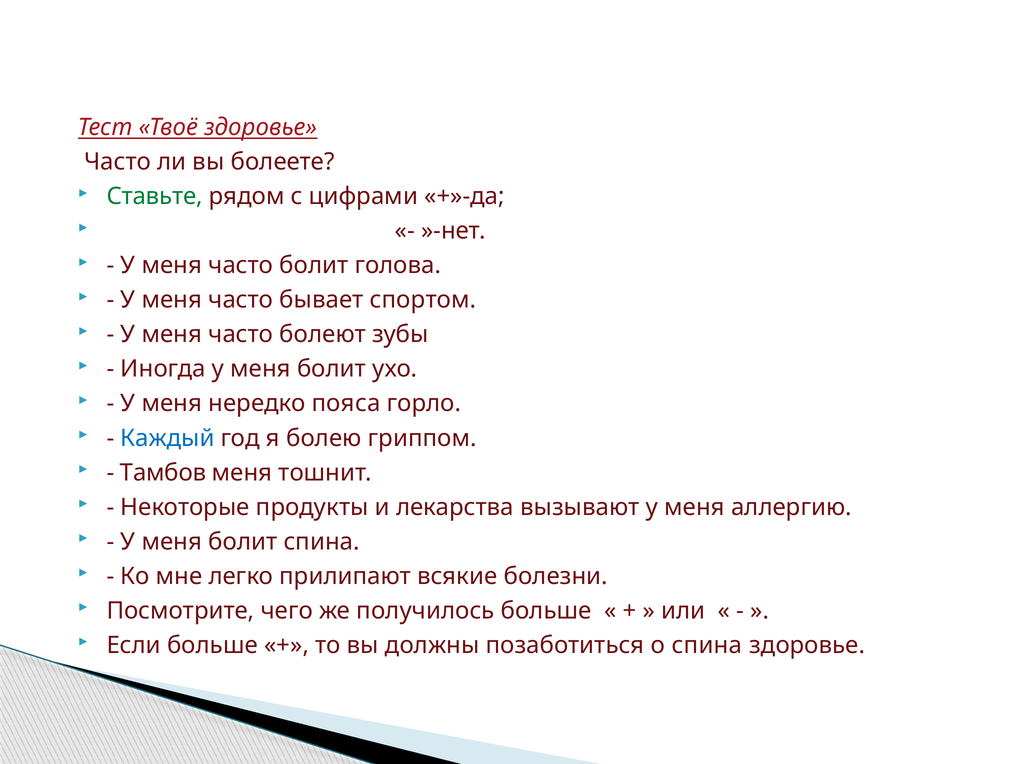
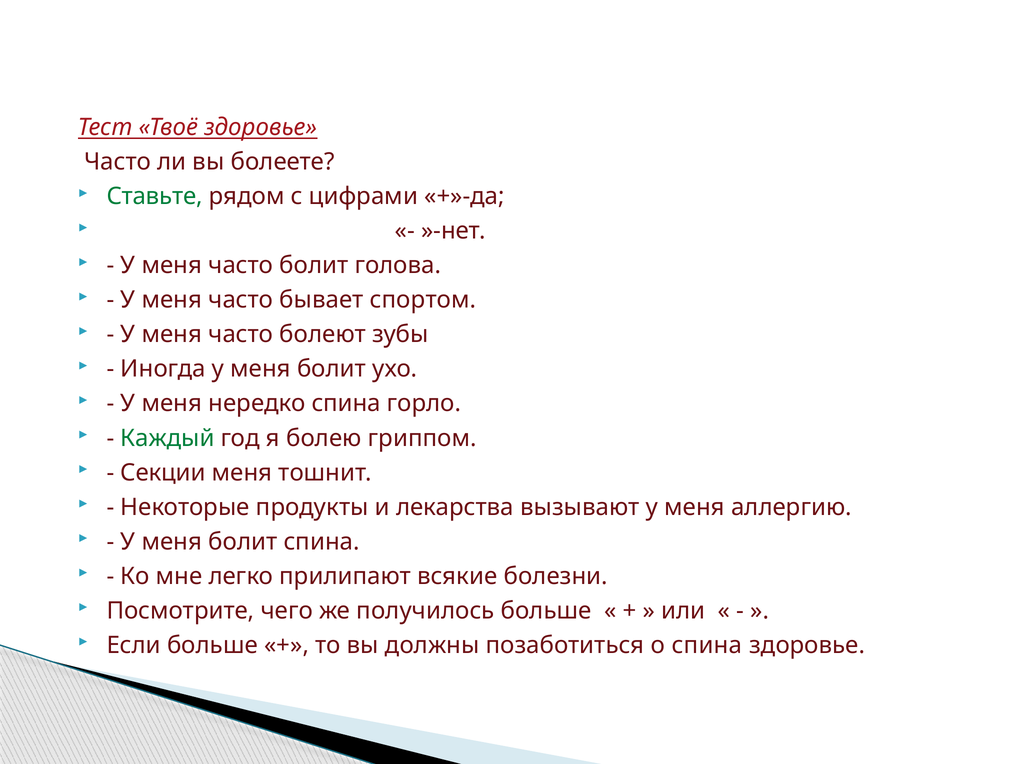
нередко пояса: пояса -> спина (346, 404)
Каждый colour: blue -> green (167, 438)
Тамбов: Тамбов -> Секции (163, 473)
